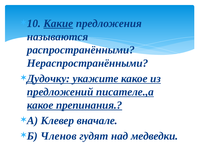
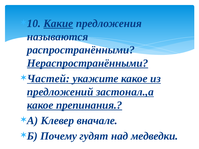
Нераспространёнными underline: none -> present (88, 63)
Дудочку: Дудочку -> Частей (48, 79)
писателе.,а: писателе.,а -> застонал.,а (125, 92)
Членов: Членов -> Почему (59, 136)
